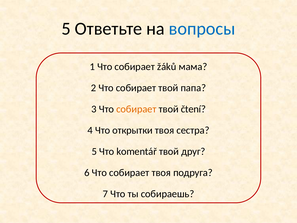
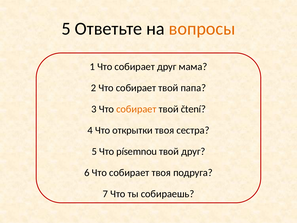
вопросы colour: blue -> orange (202, 29)
собирает žáků: žáků -> друг (167, 67)
komentář: komentář -> písemnou (137, 151)
